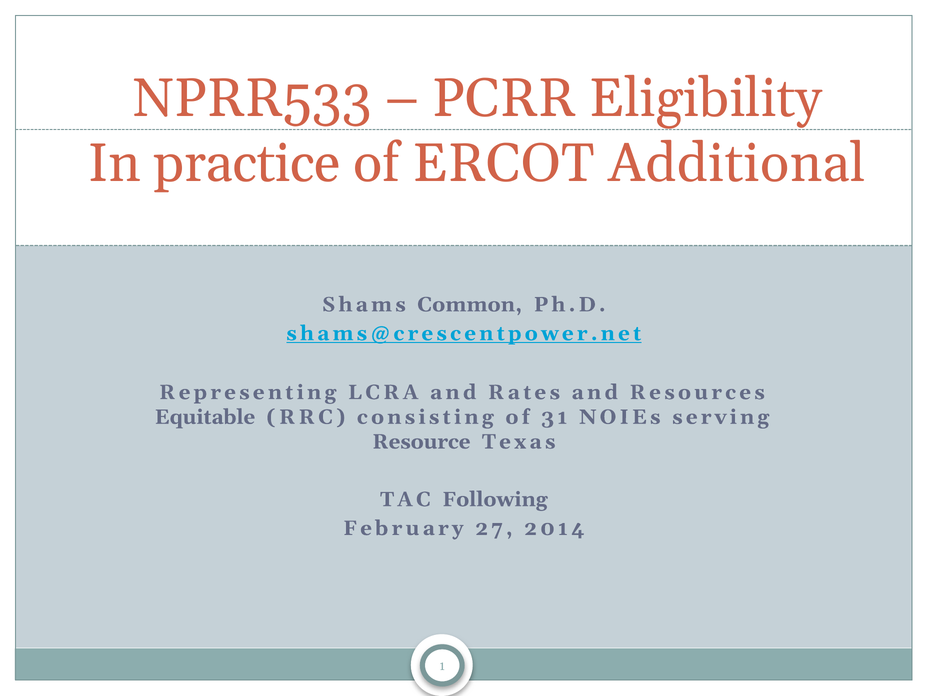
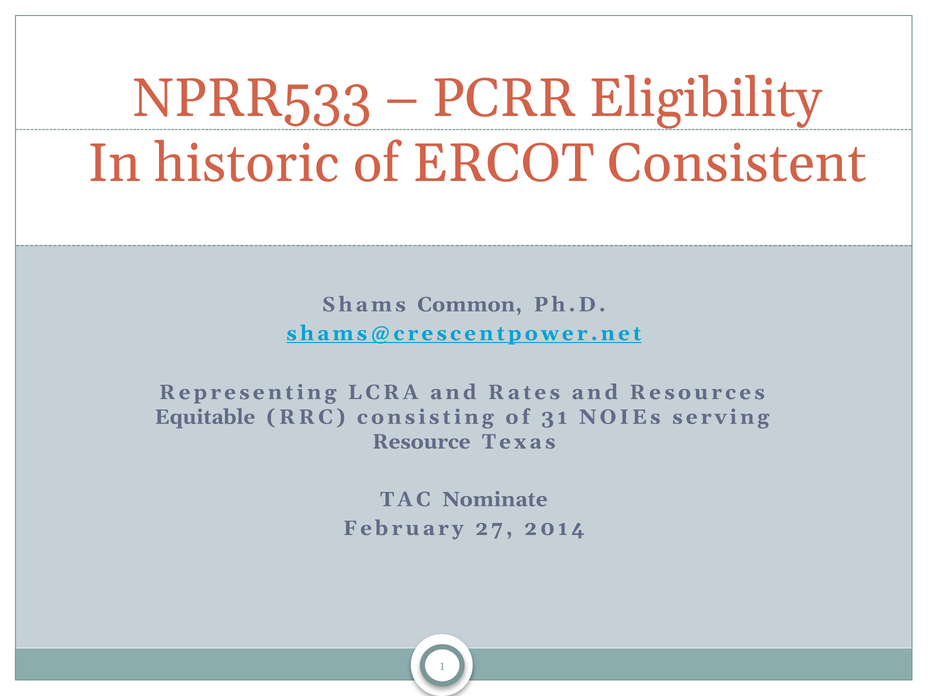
practice: practice -> historic (247, 164)
Additional: Additional -> Consistent (737, 164)
Following: Following -> Nominate (495, 499)
